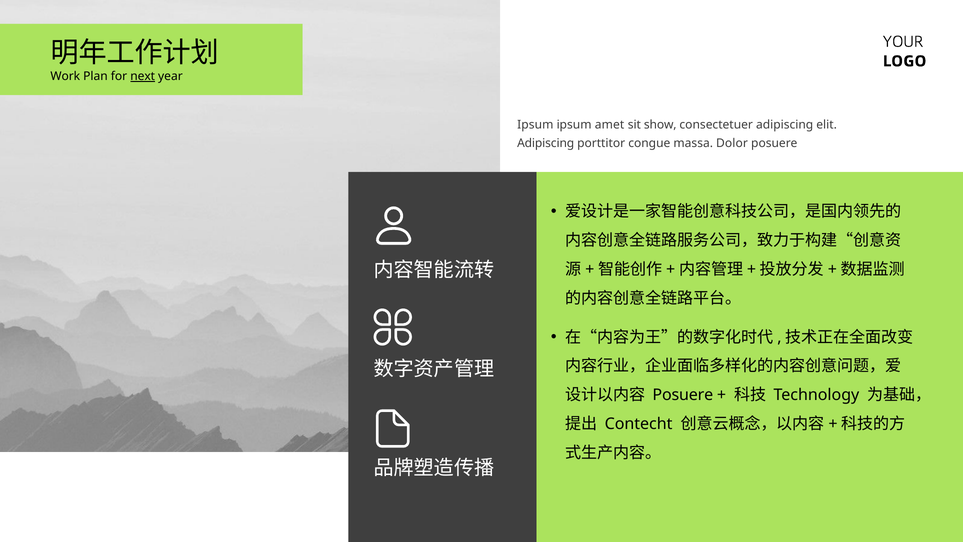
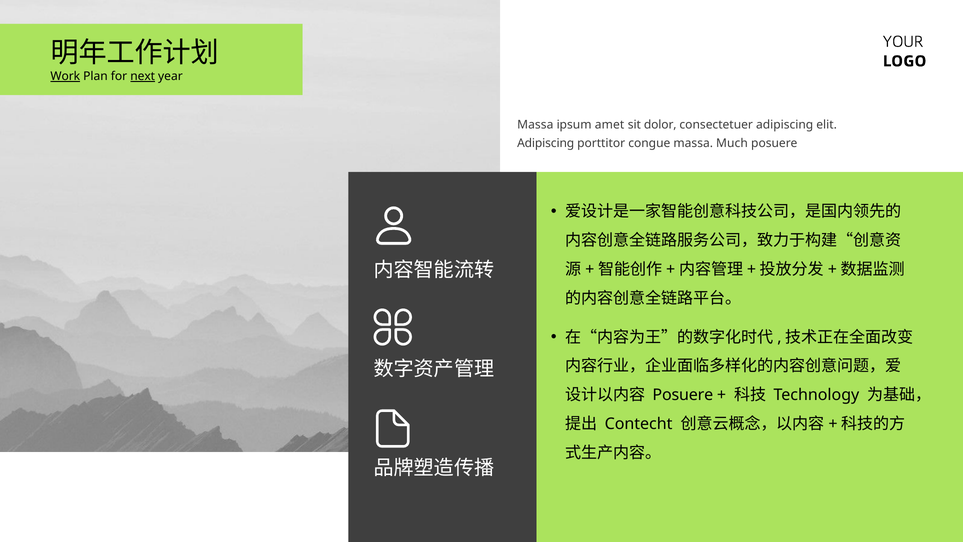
Work underline: none -> present (65, 76)
Ipsum: Ipsum -> Massa (535, 125)
show: show -> dolor (660, 125)
Dolor: Dolor -> Much (732, 143)
